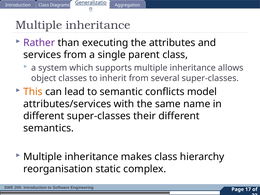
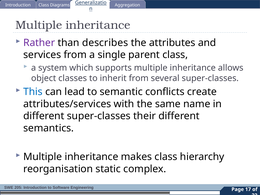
executing: executing -> describes (105, 43)
This colour: orange -> blue (33, 92)
model: model -> create (202, 92)
